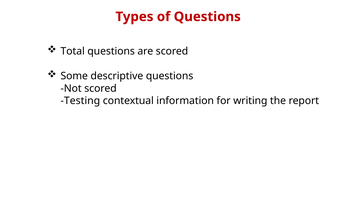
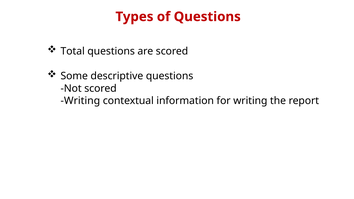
Testing: Testing -> Writing (80, 101)
